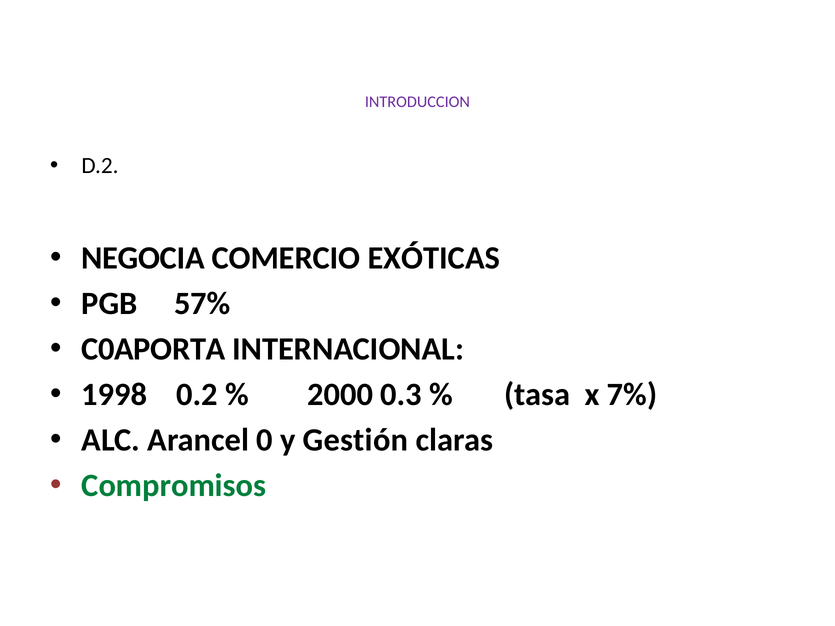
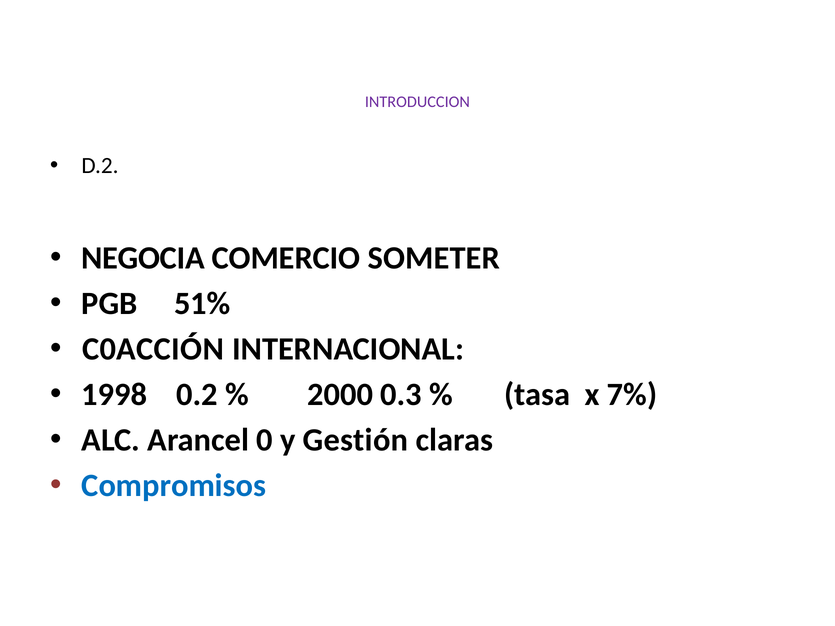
EXÓTICAS: EXÓTICAS -> SOMETER (434, 258)
57%: 57% -> 51% (202, 304)
C0APORTA: C0APORTA -> C0ACCIÓN (153, 349)
Compromisos colour: green -> blue (174, 486)
